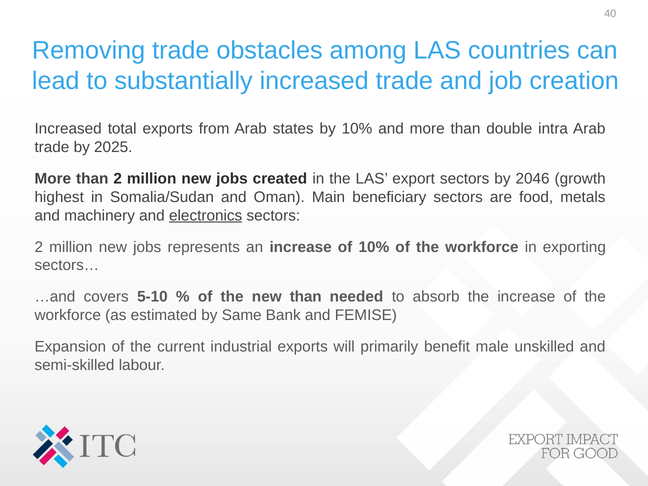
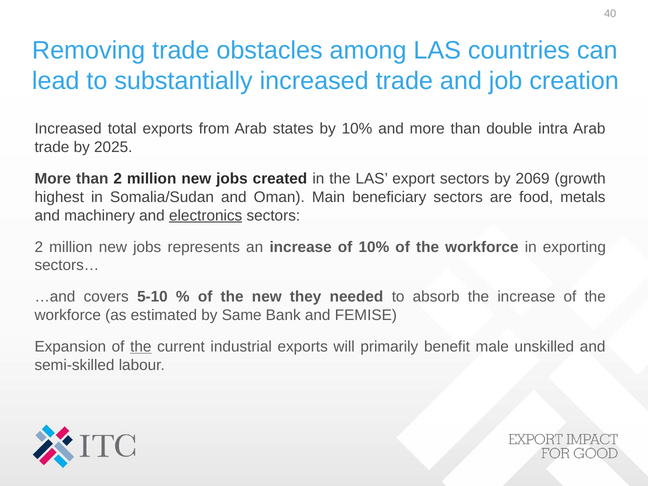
2046: 2046 -> 2069 (533, 179)
new than: than -> they (306, 297)
the underline: none -> present (141, 347)
